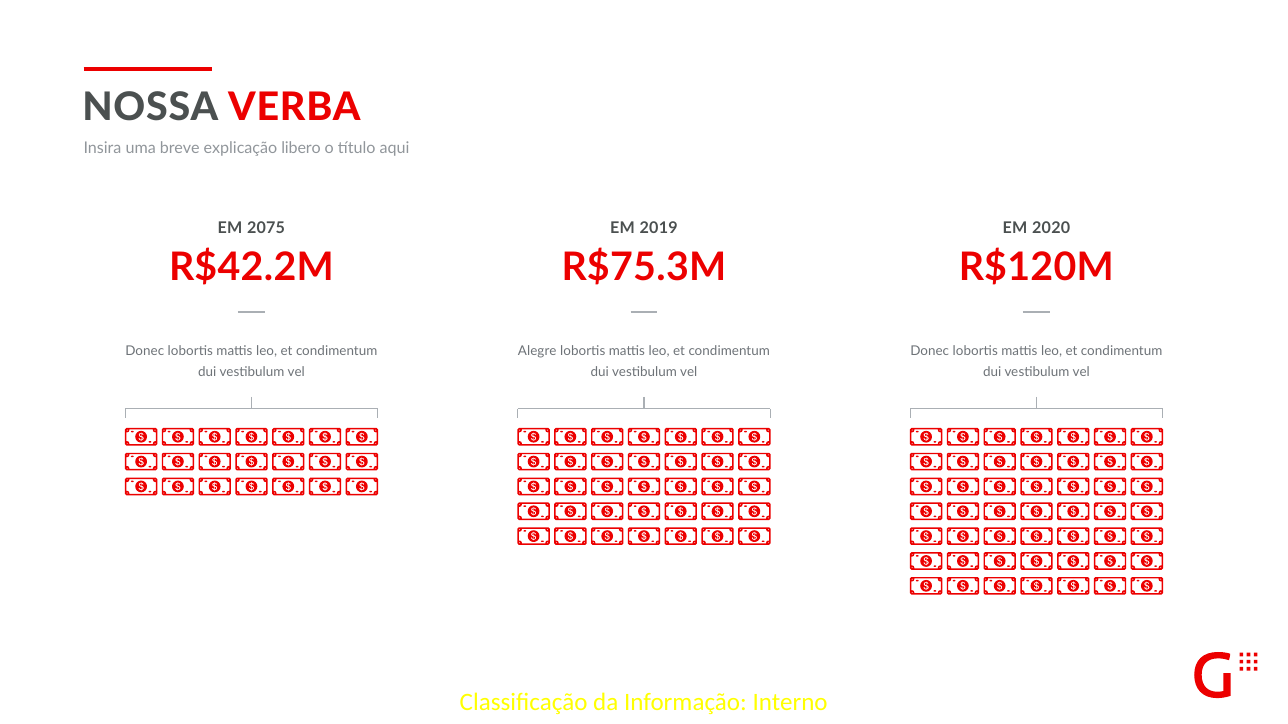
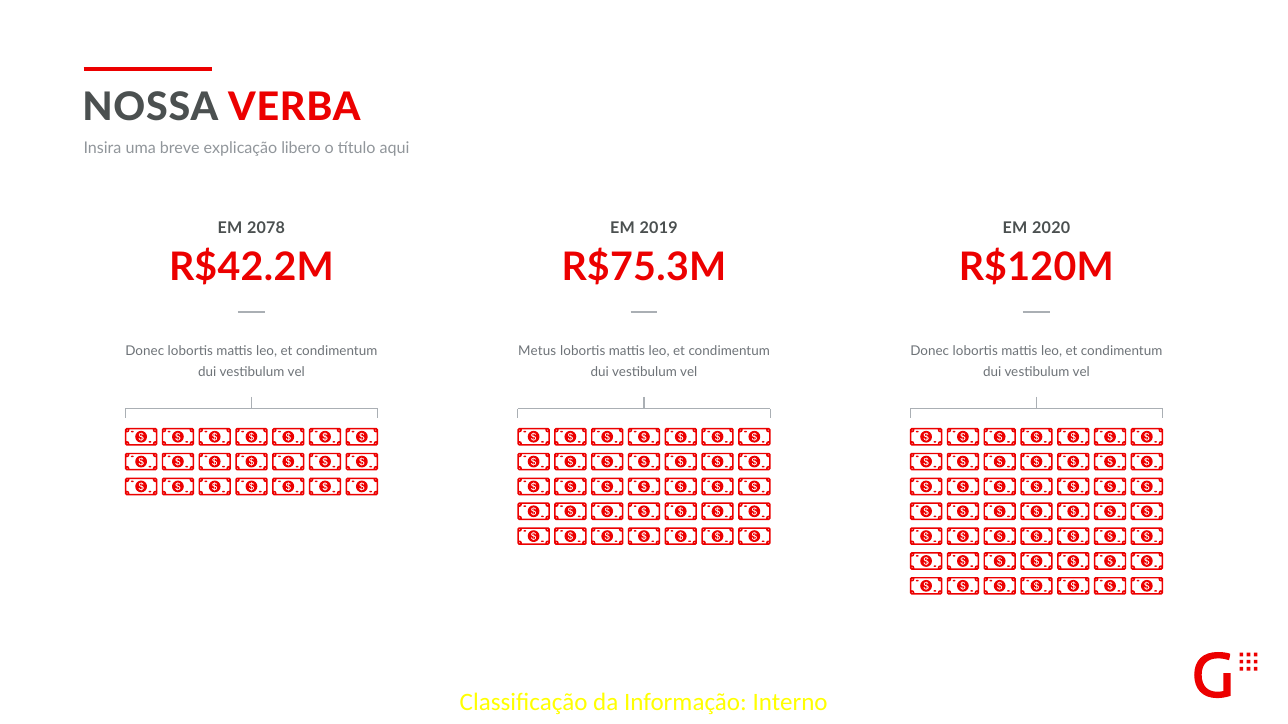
2075: 2075 -> 2078 (266, 228)
Alegre: Alegre -> Metus (537, 352)
